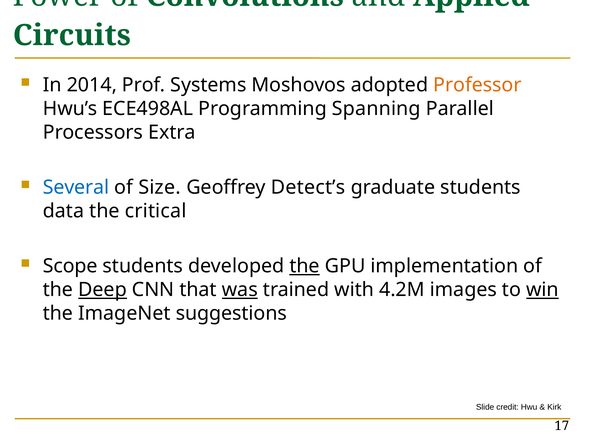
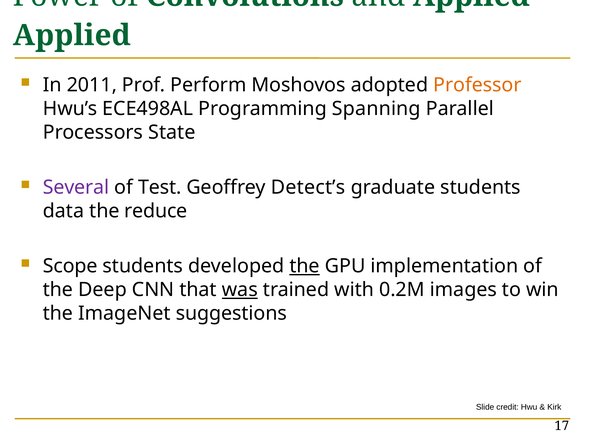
Circuits: Circuits -> Applied (72, 35)
2014: 2014 -> 2011 (92, 85)
Systems: Systems -> Perform (208, 85)
Extra: Extra -> State (172, 132)
Several colour: blue -> purple (76, 187)
Size: Size -> Test (160, 187)
critical: critical -> reduce (156, 211)
Deep underline: present -> none (103, 289)
4.2M: 4.2M -> 0.2M (402, 289)
win underline: present -> none (543, 289)
